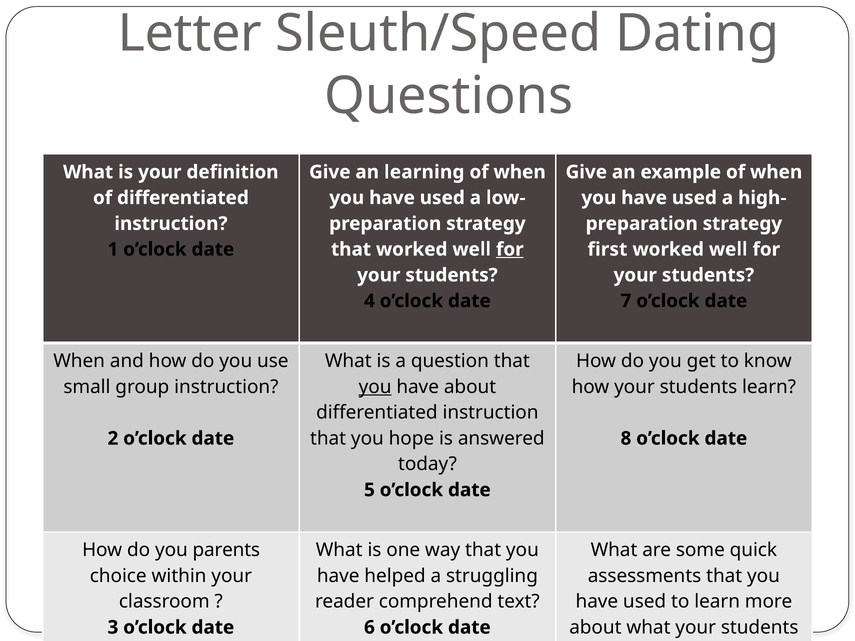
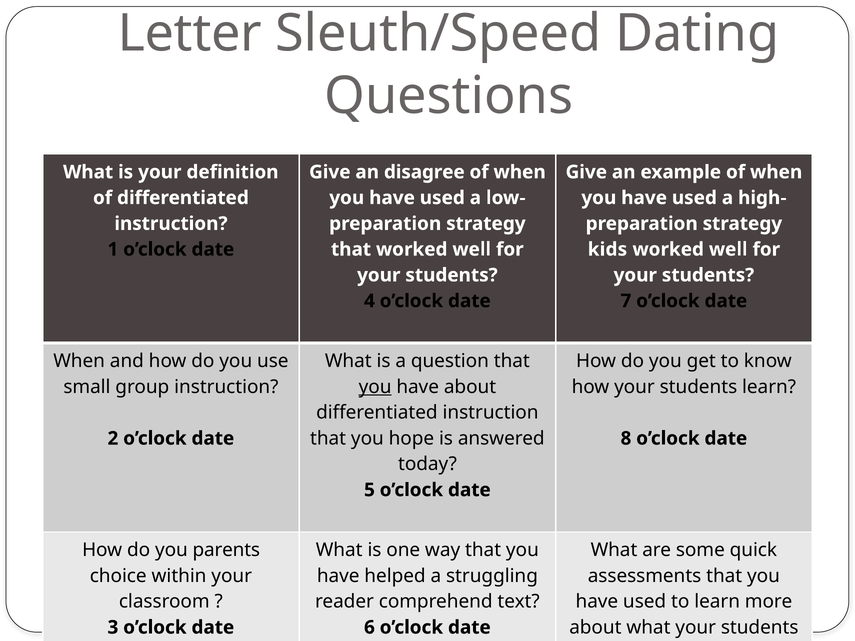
learning: learning -> disagree (424, 172)
for underline: present -> none (510, 249)
first: first -> kids (607, 249)
